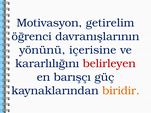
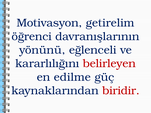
içerisine: içerisine -> eğlenceli (93, 50)
barışçı: barışçı -> edilme (72, 77)
biridir colour: orange -> red (121, 91)
